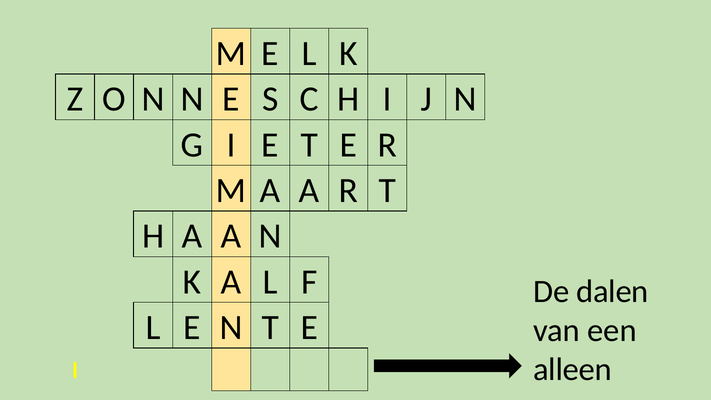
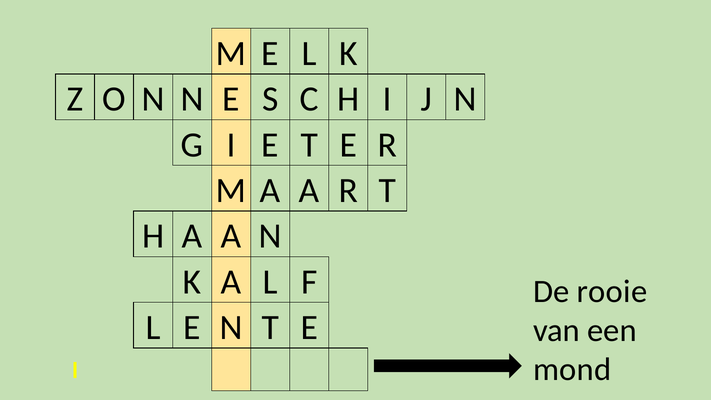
dalen: dalen -> rooie (612, 291)
alleen: alleen -> mond (572, 369)
